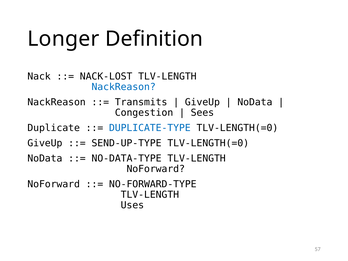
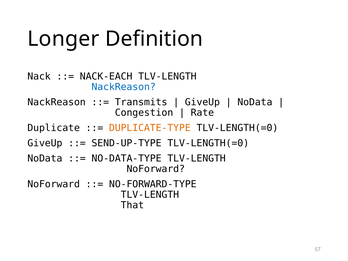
NACK-LOST: NACK-LOST -> NACK-EACH (106, 76)
Sees: Sees -> Rate (202, 113)
DUPLICATE-TYPE colour: blue -> orange (150, 128)
Uses: Uses -> That (132, 205)
